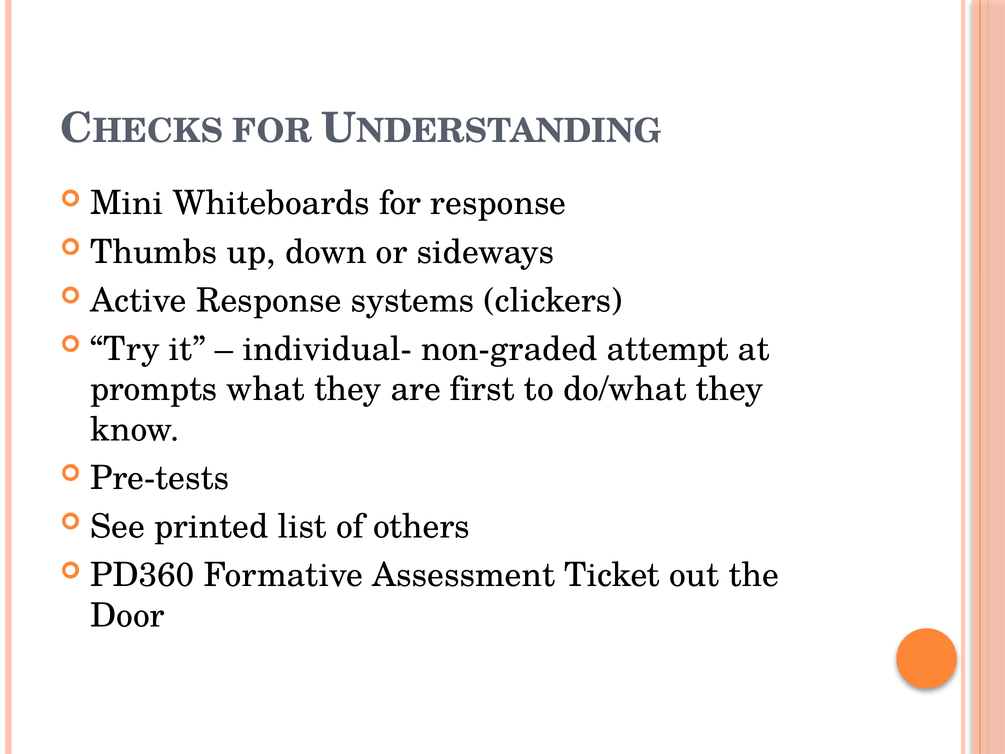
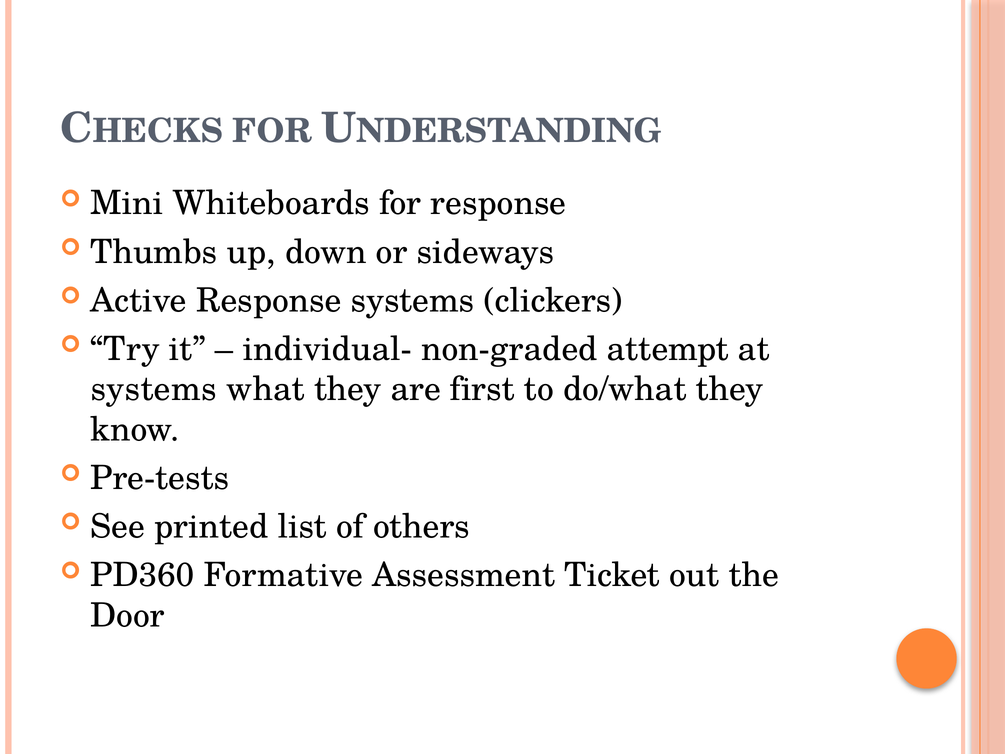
prompts: prompts -> systems (154, 389)
